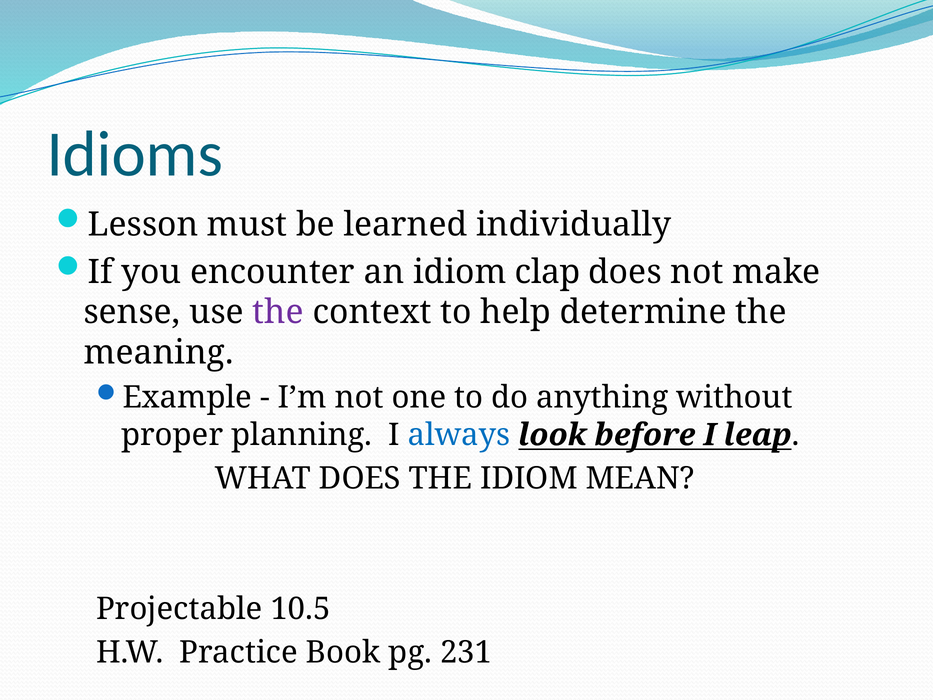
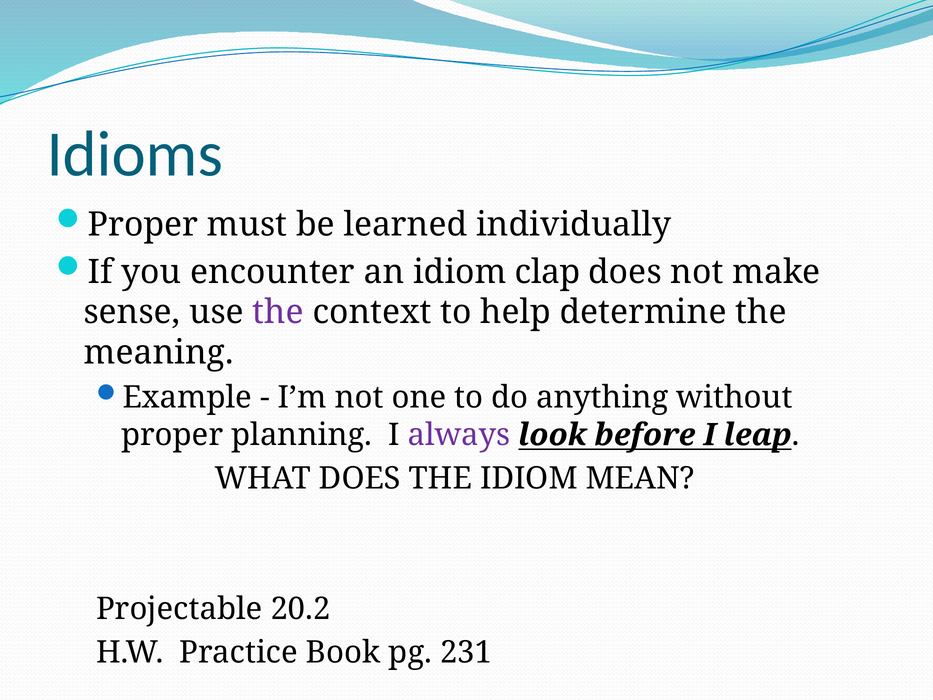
Lesson: Lesson -> Proper (143, 225)
always colour: blue -> purple (459, 435)
10.5: 10.5 -> 20.2 (301, 609)
